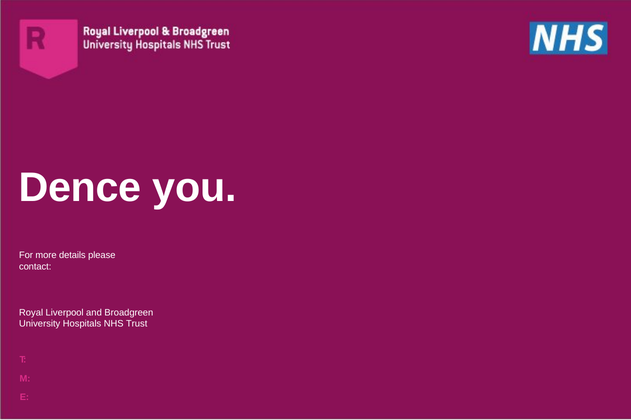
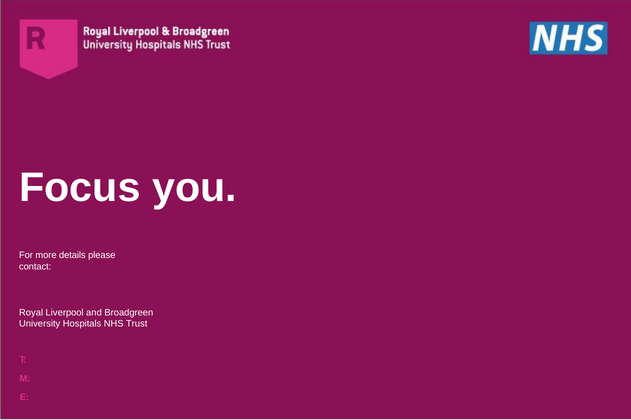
Dence: Dence -> Focus (80, 188)
